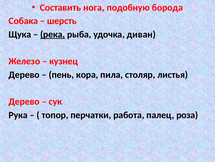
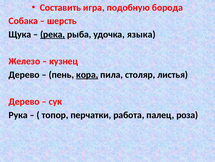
нога: нога -> игра (94, 7)
диван: диван -> языка (141, 34)
кора underline: none -> present (87, 74)
